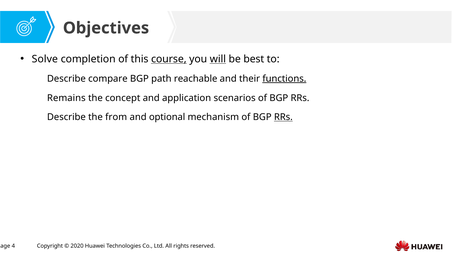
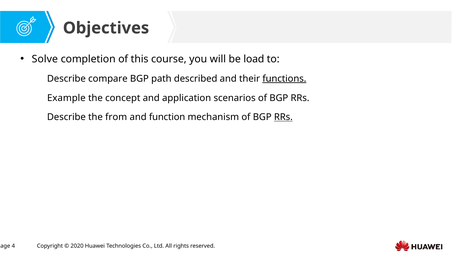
course underline: present -> none (169, 59)
will underline: present -> none (218, 59)
best: best -> load (254, 59)
reachable: reachable -> described (196, 79)
Remains: Remains -> Example (66, 98)
optional: optional -> function (167, 117)
